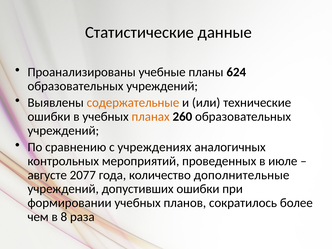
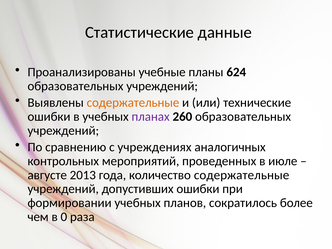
планах colour: orange -> purple (151, 117)
2077: 2077 -> 2013 (83, 175)
количество дополнительные: дополнительные -> содержательные (242, 175)
8: 8 -> 0 (64, 217)
